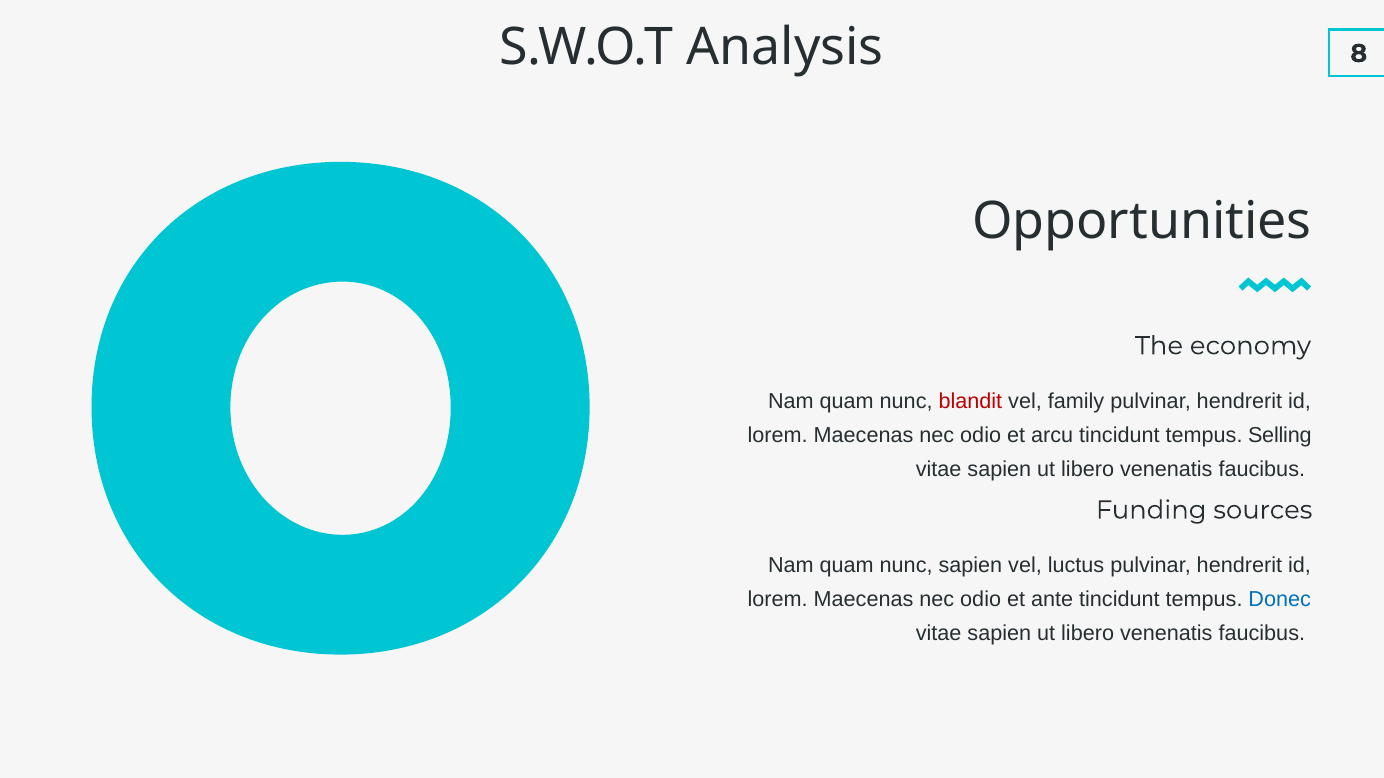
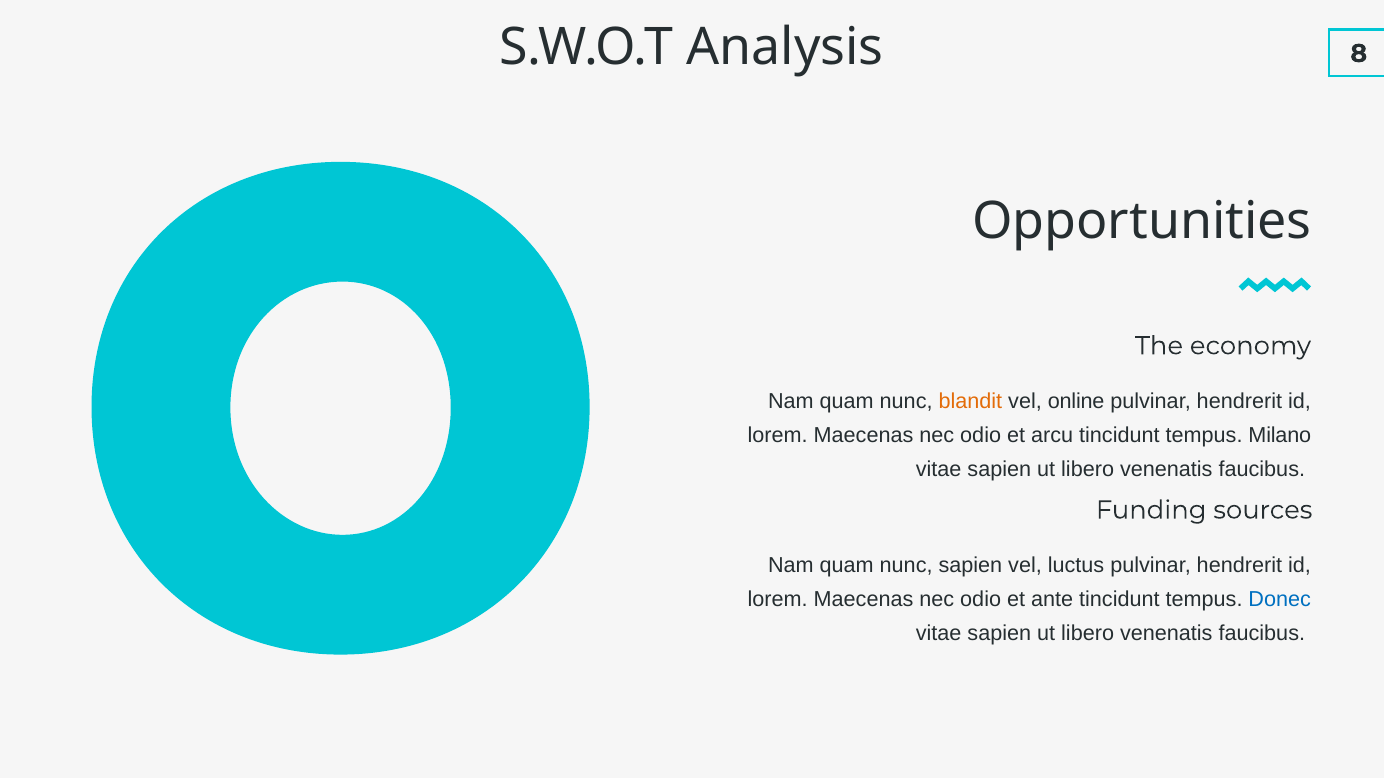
blandit colour: red -> orange (970, 402)
family: family -> online (1076, 402)
Selling: Selling -> Milano (1280, 436)
